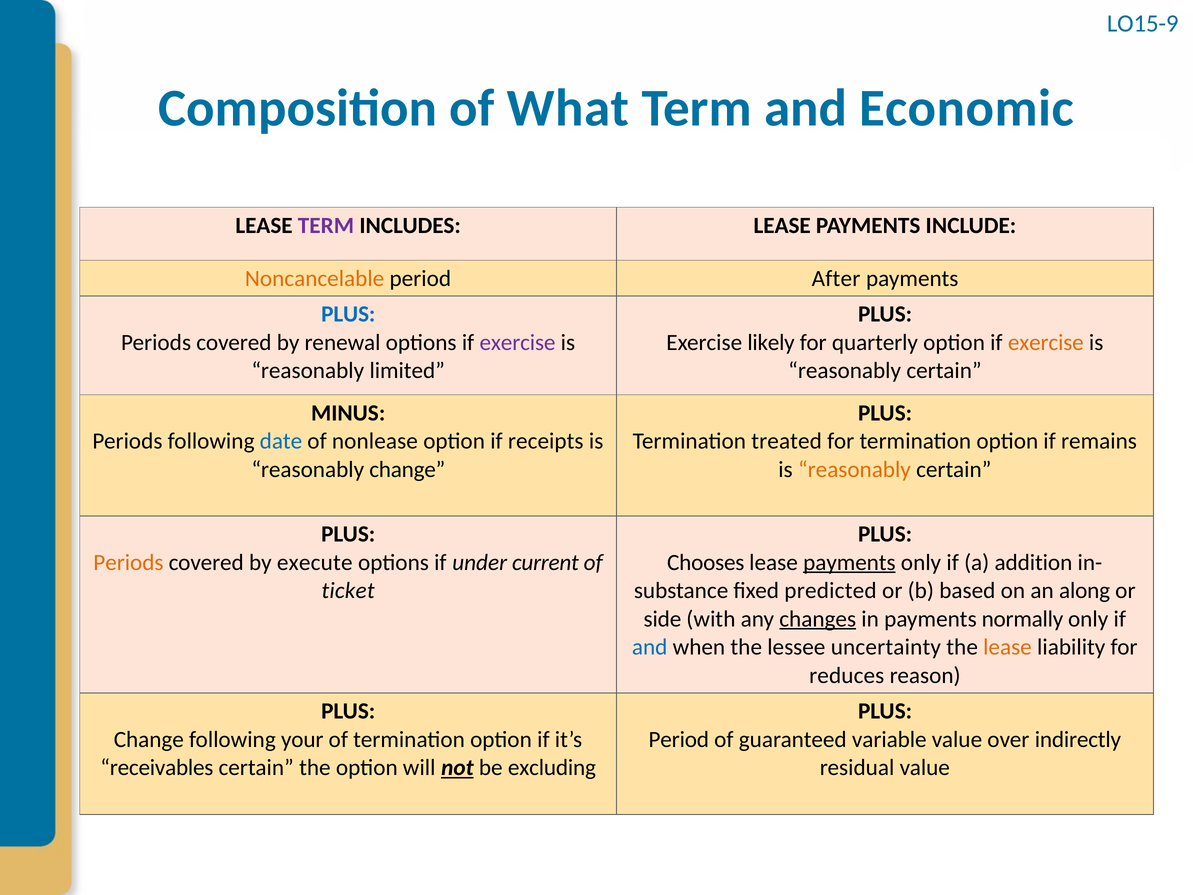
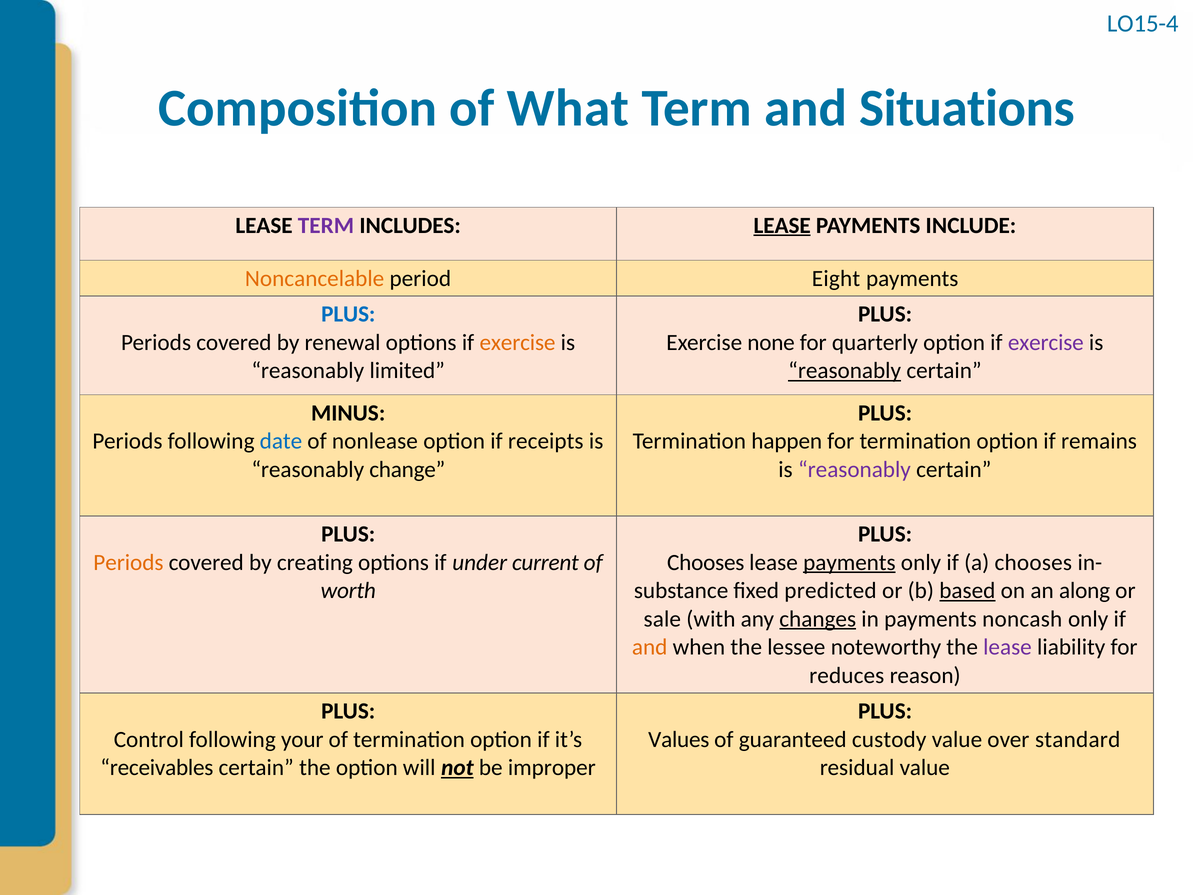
LO15-9: LO15-9 -> LO15-4 (1143, 24)
Economic: Economic -> Situations (967, 108)
LEASE underline: none -> present (782, 225)
After: After -> Eight (836, 278)
exercise colour: purple -> orange (518, 342)
likely: likely -> none (771, 342)
exercise colour: orange -> purple (1046, 342)
reasonably underline: none -> present (845, 371)
treated: treated -> happen (787, 441)
reasonably colour: orange -> purple (854, 469)
execute: execute -> creating (315, 562)
a addition: addition -> chooses (1033, 562)
ticket: ticket -> worth (348, 591)
based underline: none -> present (967, 591)
side: side -> sale (662, 619)
normally: normally -> noncash (1022, 619)
and colour: blue -> orange (650, 647)
uncertainty: uncertainty -> noteworthy (886, 647)
lease colour: orange -> purple (1007, 647)
Change: Change -> Control (149, 739)
Period: Period -> Values (679, 739)
variable: variable -> custody (889, 739)
indirectly: indirectly -> standard (1078, 739)
excluding: excluding -> improper (552, 767)
